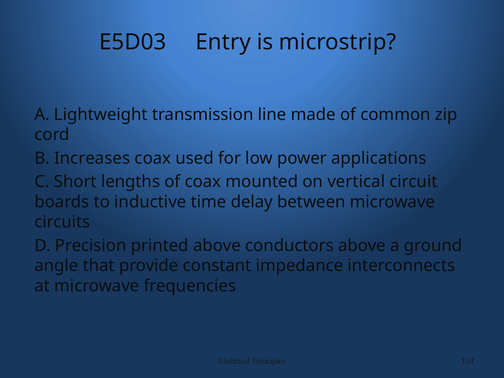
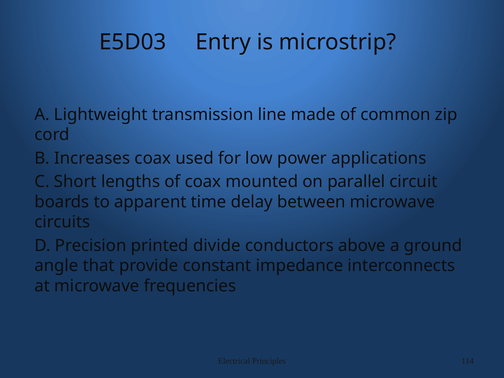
vertical: vertical -> parallel (356, 182)
inductive: inductive -> apparent (150, 202)
printed above: above -> divide (217, 246)
